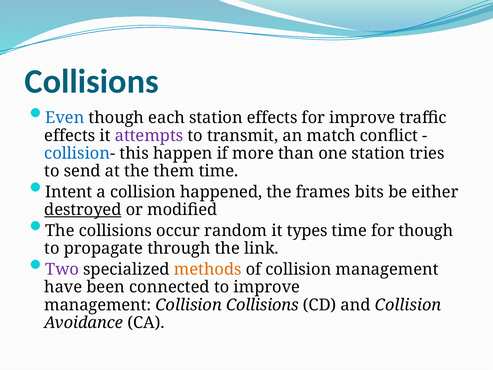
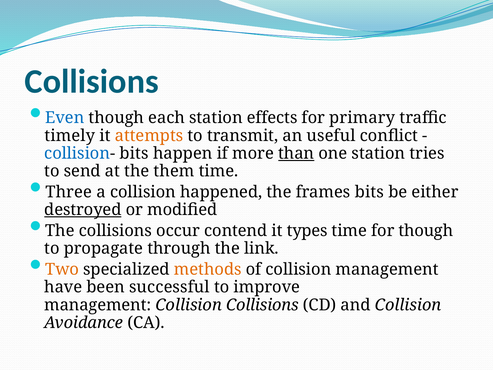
for improve: improve -> primary (362, 118)
effects: effects -> timely (70, 136)
attempts colour: purple -> orange (149, 136)
match: match -> useful (331, 136)
collision- this: this -> bits (134, 153)
than underline: none -> present (296, 153)
Intent: Intent -> Three (69, 192)
random: random -> contend (236, 231)
Two colour: purple -> orange (62, 269)
connected: connected -> successful (169, 287)
